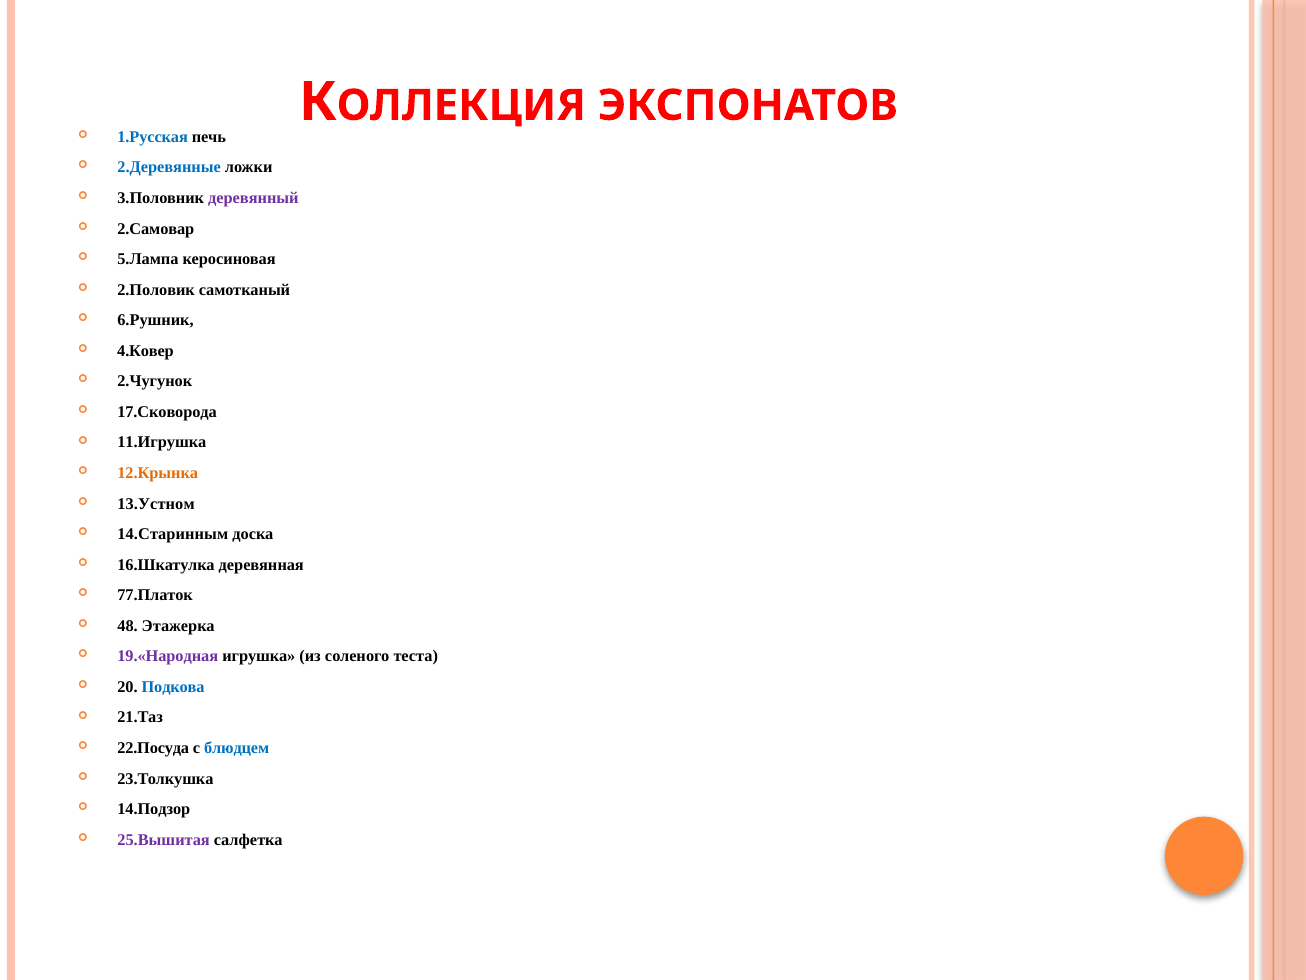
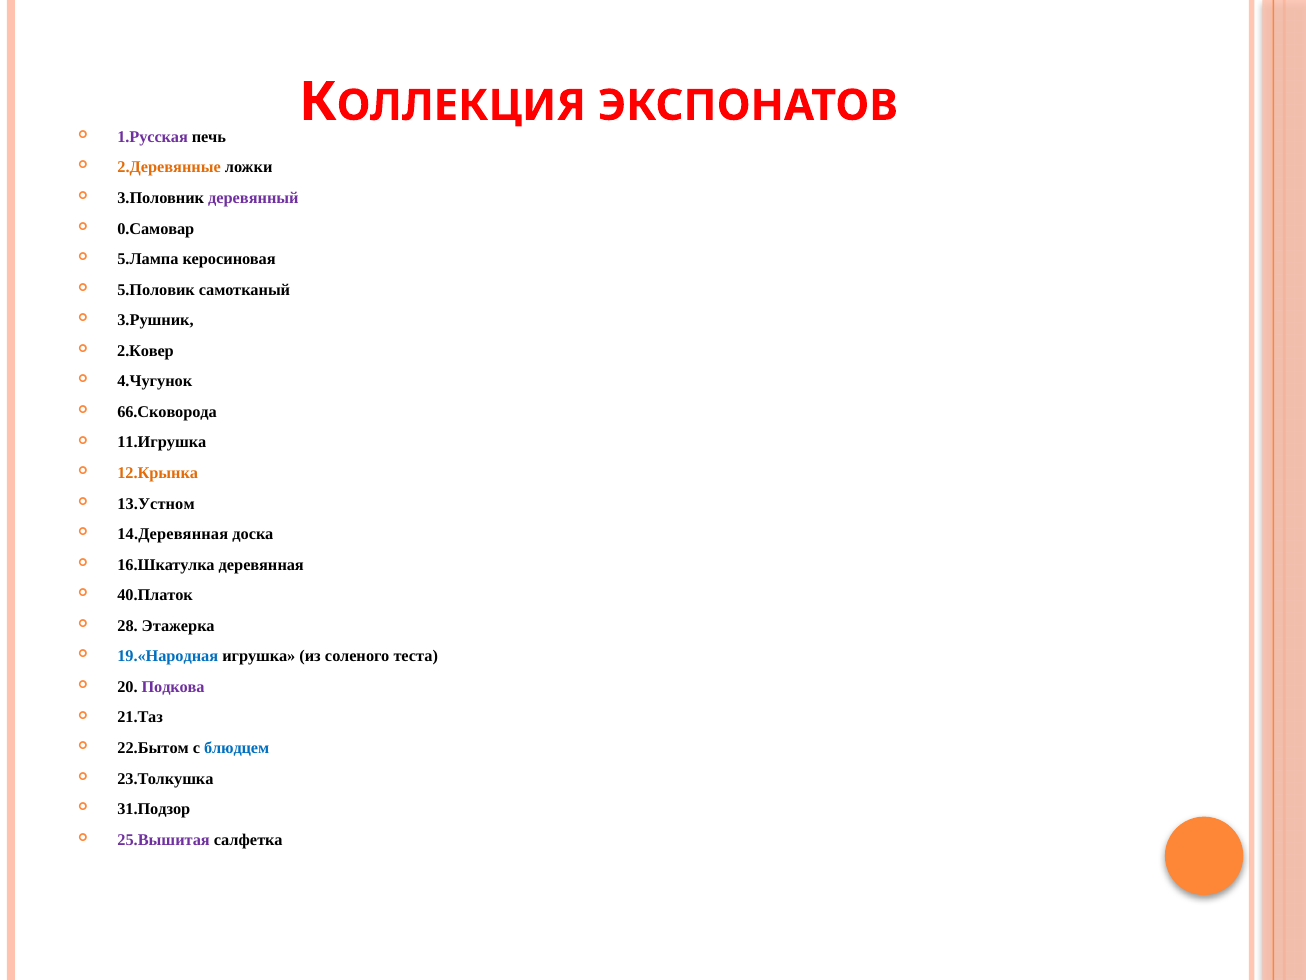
1.Русская colour: blue -> purple (153, 137)
2.Деревянные colour: blue -> orange (169, 167)
2.Самовар: 2.Самовар -> 0.Самовар (156, 229)
2.Половик: 2.Половик -> 5.Половик (156, 290)
6.Рушник: 6.Рушник -> 3.Рушник (156, 320)
4.Ковер: 4.Ковер -> 2.Ковер (145, 351)
2.Чугунок: 2.Чугунок -> 4.Чугунок (155, 381)
17.Сковорода: 17.Сковорода -> 66.Сковорода (167, 412)
14.Старинным: 14.Старинным -> 14.Деревянная (173, 534)
77.Платок: 77.Платок -> 40.Платок (155, 595)
48: 48 -> 28 (128, 626)
19.«Народная colour: purple -> blue (168, 656)
Подкова colour: blue -> purple (173, 687)
22.Посуда: 22.Посуда -> 22.Бытом (153, 748)
14.Подзор: 14.Подзор -> 31.Подзор (154, 809)
